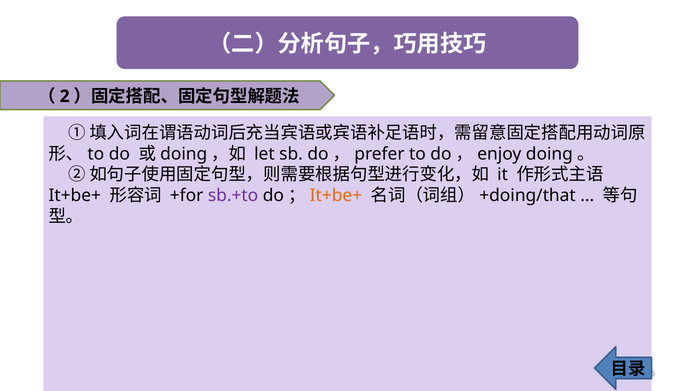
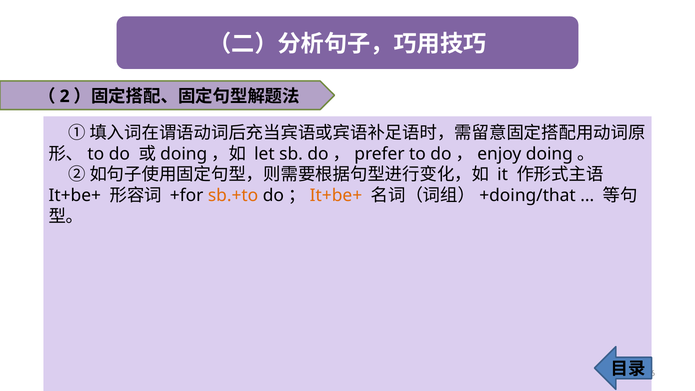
sb.+to colour: purple -> orange (233, 195)
